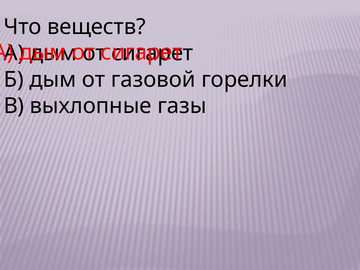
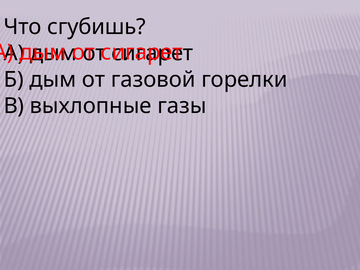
веществ: веществ -> сгубишь (96, 27)
